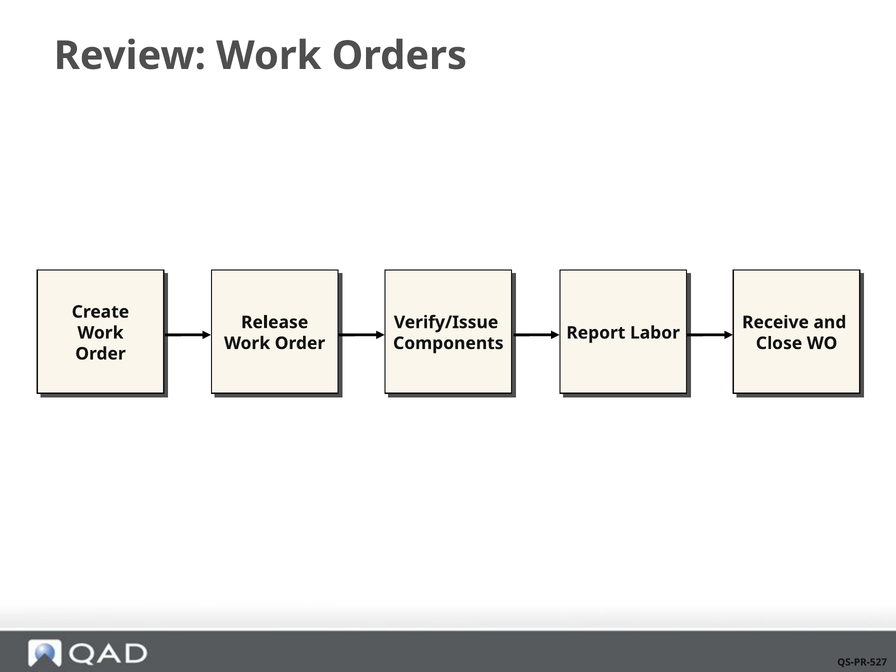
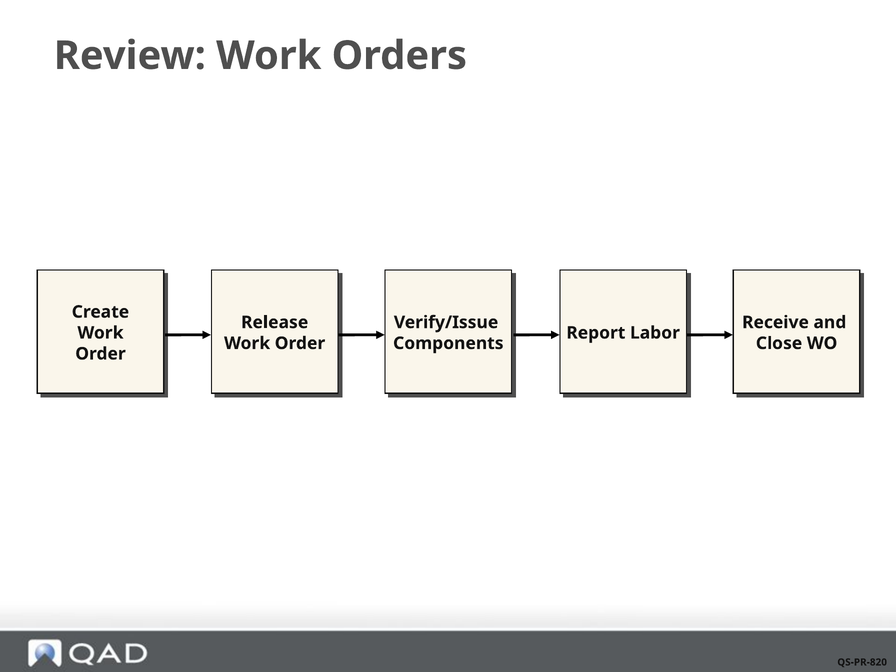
QS-PR-527: QS-PR-527 -> QS-PR-820 (862, 662)
